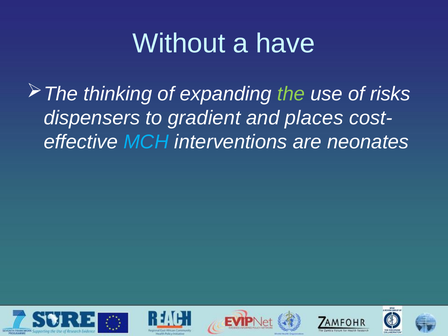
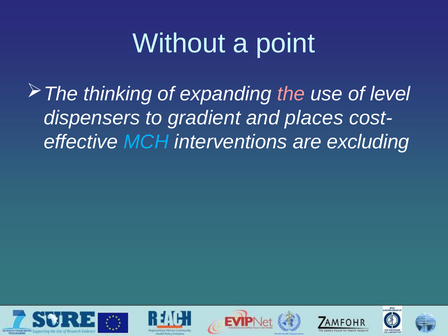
have: have -> point (285, 43)
the colour: light green -> pink (291, 94)
risks: risks -> level (390, 94)
neonates: neonates -> excluding (368, 142)
